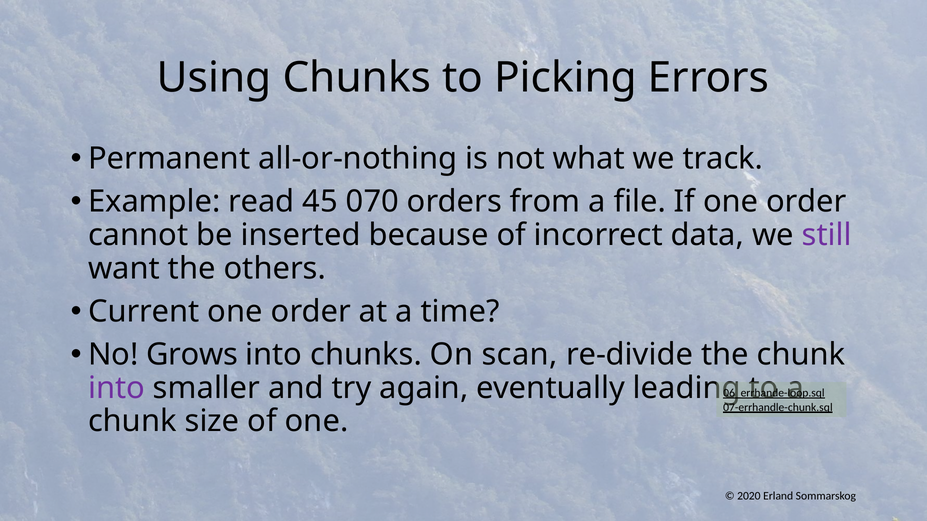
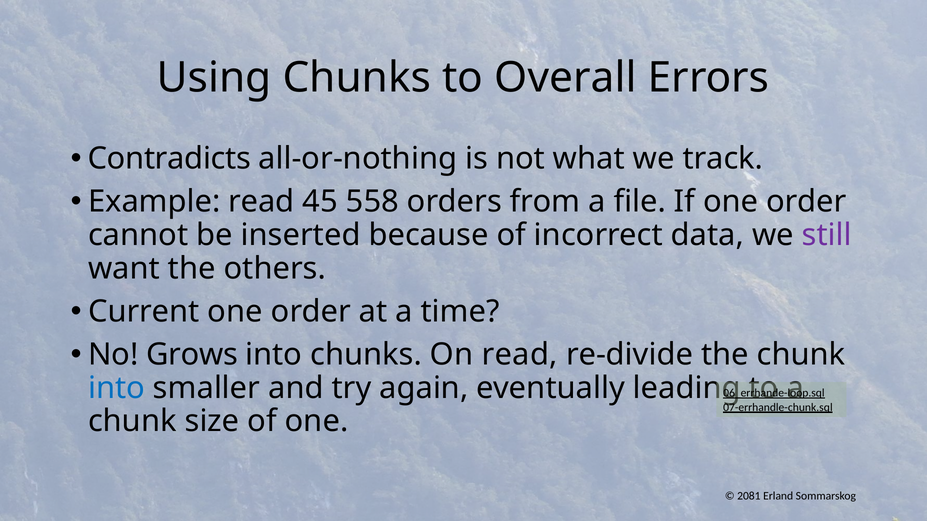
Picking: Picking -> Overall (566, 78)
Permanent: Permanent -> Contradicts (169, 159)
070: 070 -> 558 (372, 202)
On scan: scan -> read (520, 355)
into colour: purple -> blue (117, 388)
2020: 2020 -> 2081 (749, 496)
